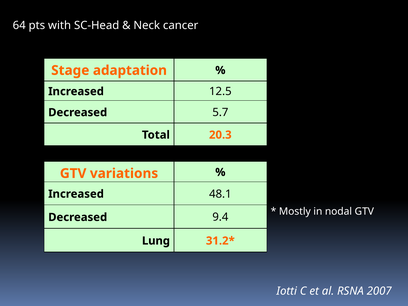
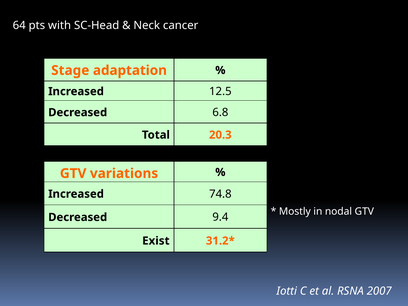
5.7: 5.7 -> 6.8 (220, 112)
48.1: 48.1 -> 74.8 (220, 194)
Lung: Lung -> Exist (156, 241)
